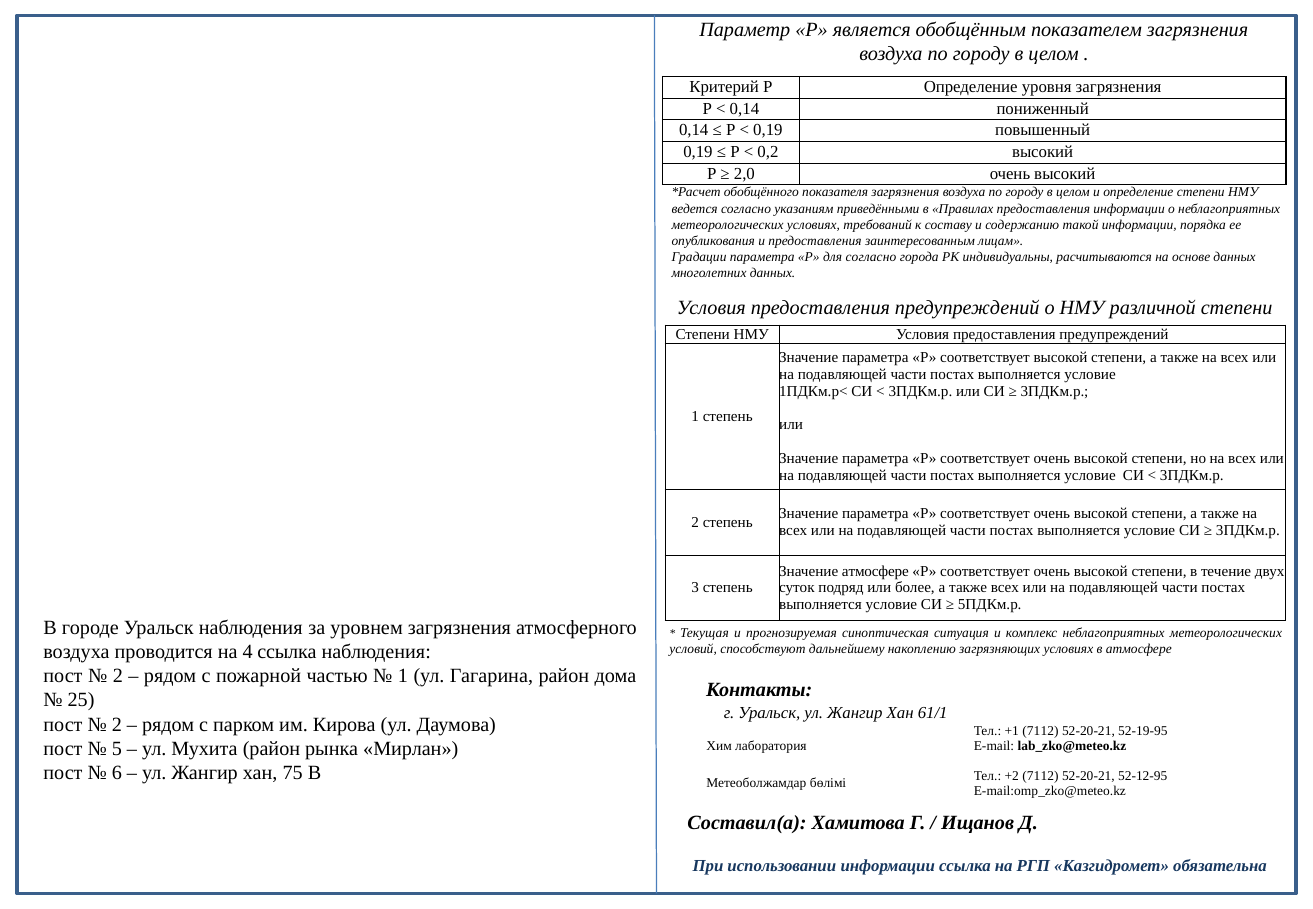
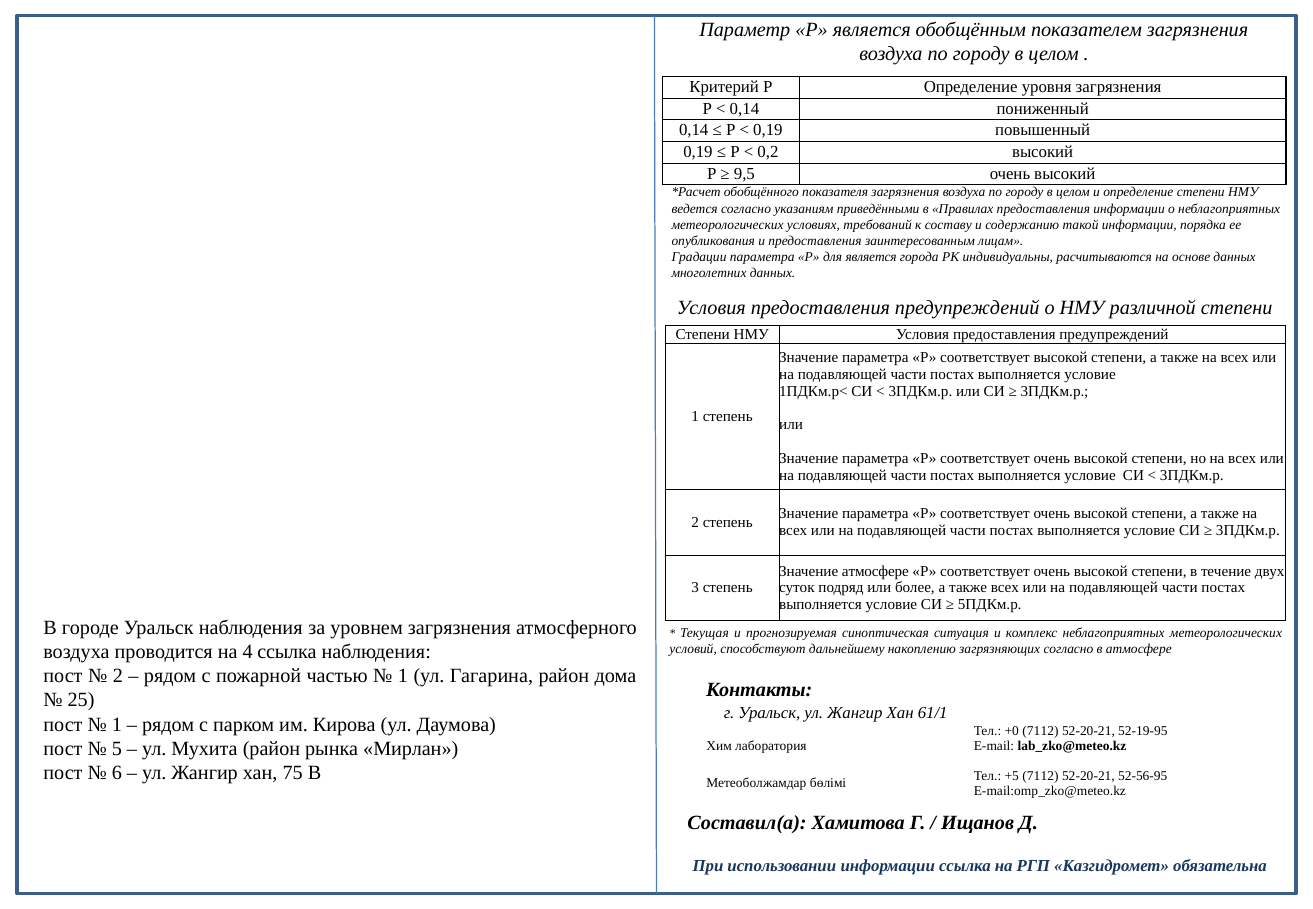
2,0: 2,0 -> 9,5 (744, 174)
для согласно: согласно -> является (871, 257)
загрязняющих условиях: условиях -> согласно (1068, 649)
2: 2 -> 1 (117, 724)
+1: +1 -> +0 (1012, 731)
+2: +2 -> +5 (1012, 776)
52-12-95: 52-12-95 -> 52-56-95 (1143, 776)
